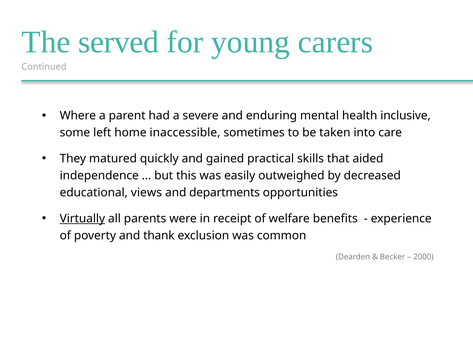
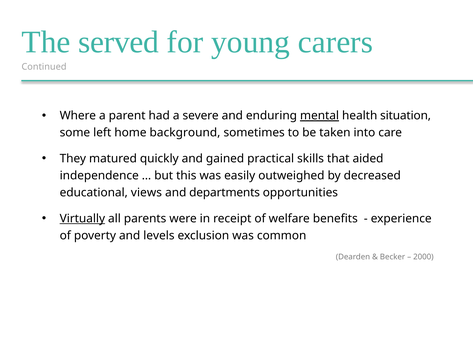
mental underline: none -> present (320, 116)
inclusive: inclusive -> situation (406, 116)
inaccessible: inaccessible -> background (185, 133)
thank: thank -> levels (159, 236)
